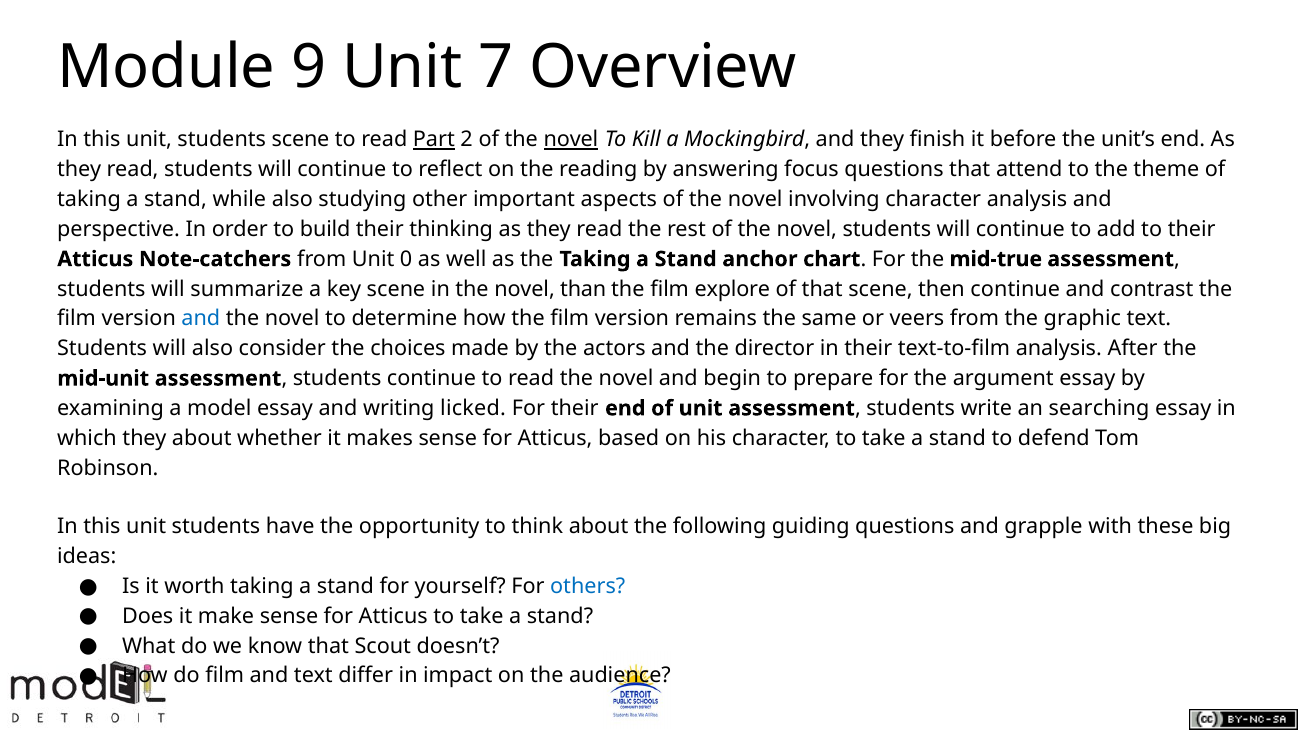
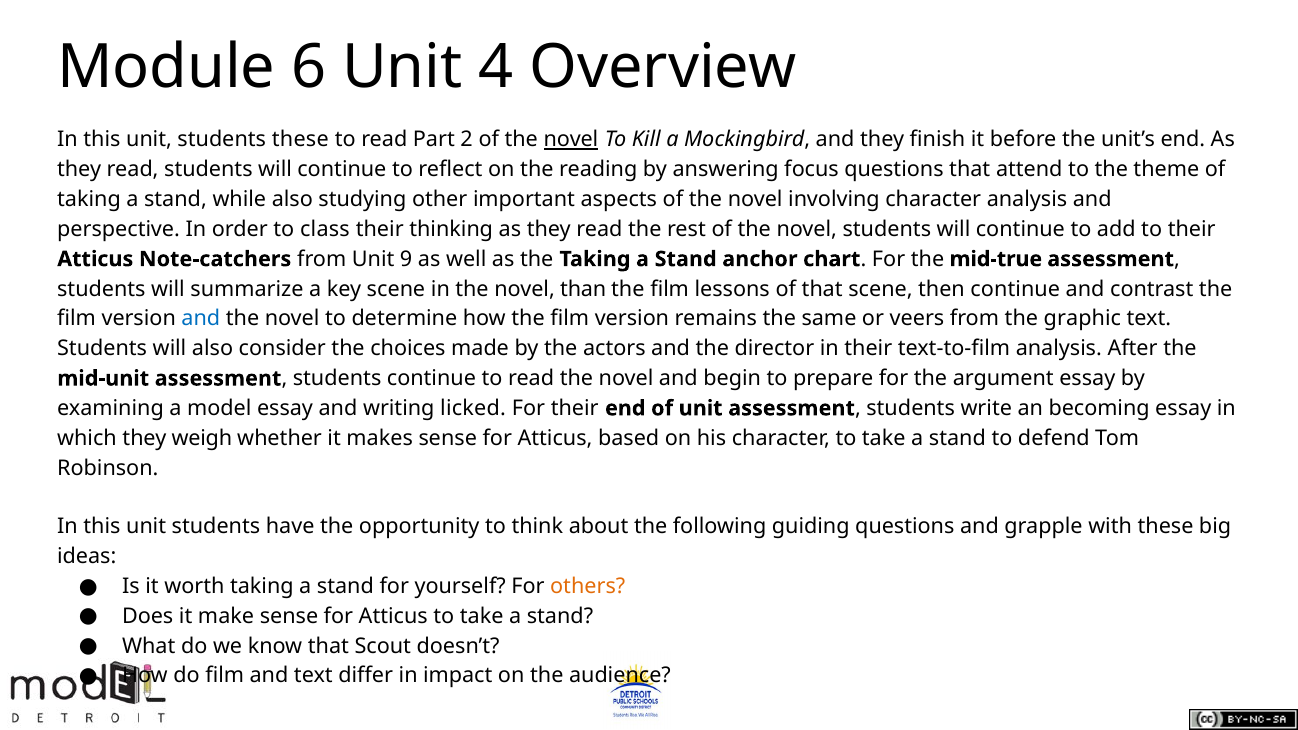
9: 9 -> 6 (309, 67)
7: 7 -> 4 (496, 67)
students scene: scene -> these (300, 140)
Part underline: present -> none (434, 140)
build: build -> class (325, 229)
0: 0 -> 9 (406, 259)
explore: explore -> lessons (732, 289)
searching: searching -> becoming (1099, 408)
they about: about -> weigh (202, 438)
others colour: blue -> orange (588, 586)
